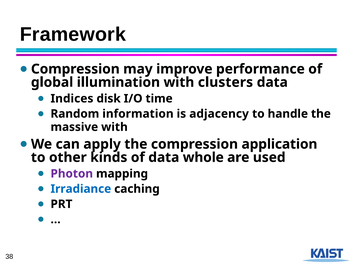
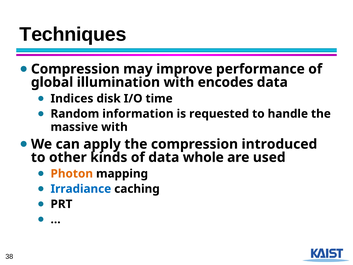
Framework: Framework -> Techniques (73, 34)
clusters: clusters -> encodes (226, 82)
adjacency: adjacency -> requested (219, 114)
application: application -> introduced (279, 144)
Photon colour: purple -> orange (72, 174)
